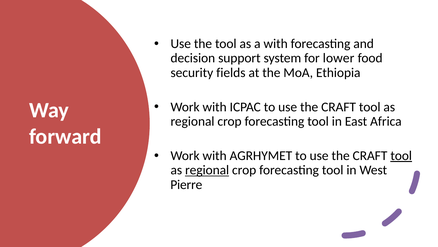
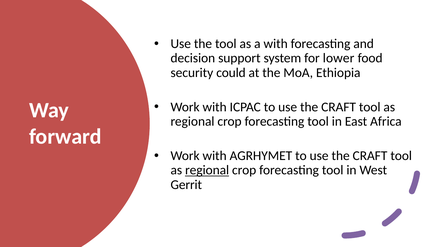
fields: fields -> could (231, 73)
tool underline: present -> none (401, 155)
Pierre: Pierre -> Gerrit (186, 184)
